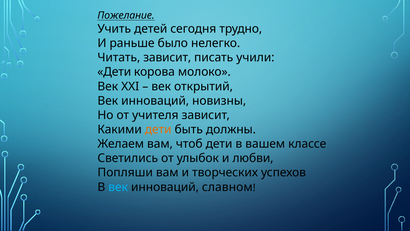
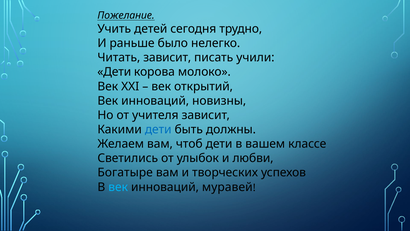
дети colour: orange -> blue (158, 129)
Попляши: Попляши -> Богатыре (125, 172)
славном: славном -> муравей (227, 187)
